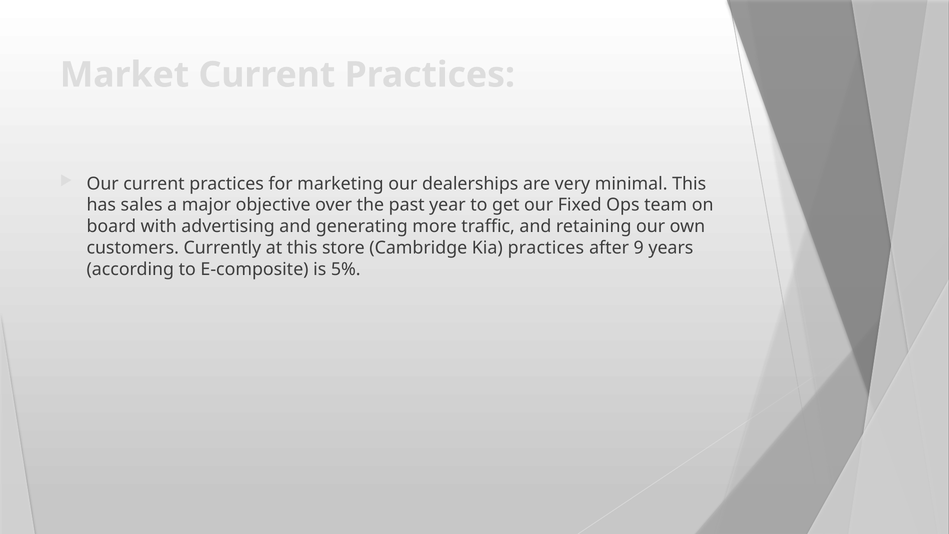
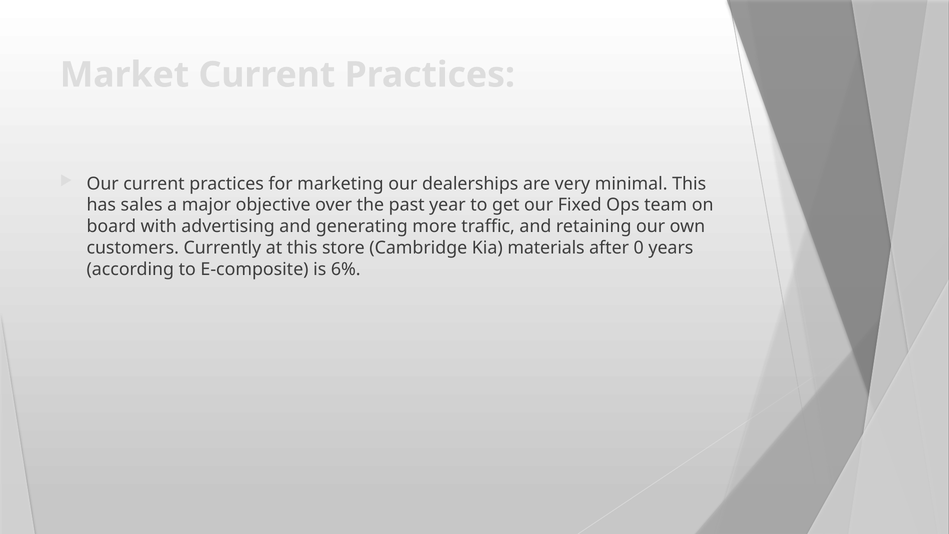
Kia practices: practices -> materials (546, 248)
9: 9 -> 0 (639, 248)
5%: 5% -> 6% (346, 269)
